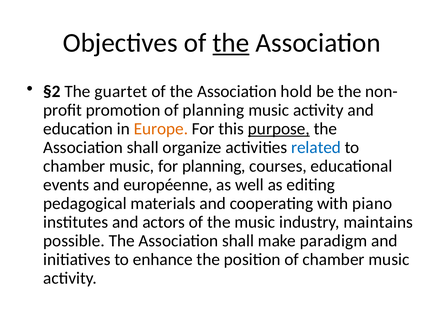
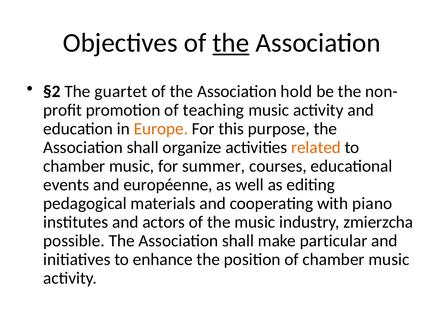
of planning: planning -> teaching (213, 110)
purpose underline: present -> none (279, 129)
related colour: blue -> orange (316, 147)
for planning: planning -> summer (214, 166)
maintains: maintains -> zmierzcha (378, 222)
paradigm: paradigm -> particular (334, 241)
